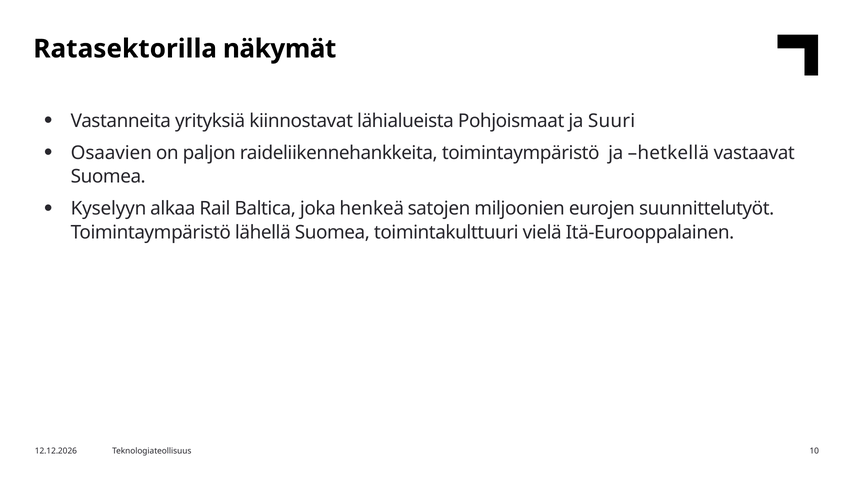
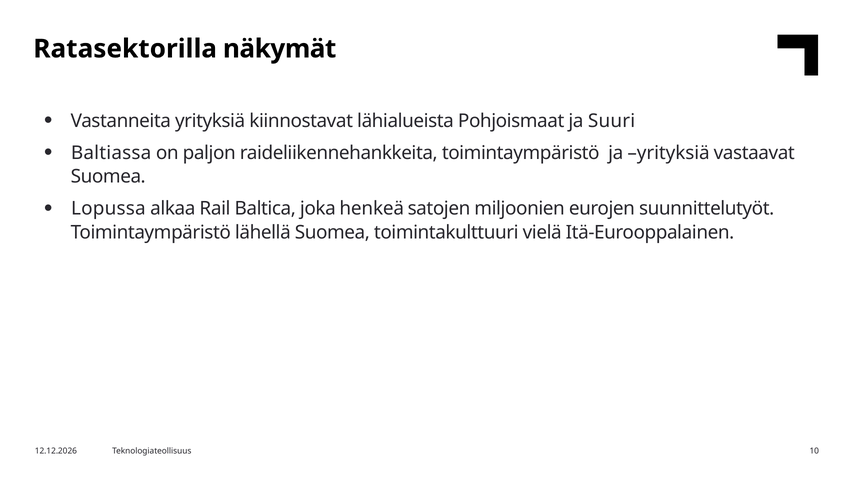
Osaavien: Osaavien -> Baltiassa (111, 153)
ja hetkellä: hetkellä -> yrityksiä (669, 153)
Kyselyyn: Kyselyyn -> Lopussa (108, 209)
